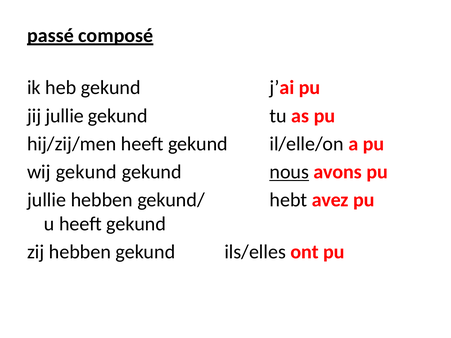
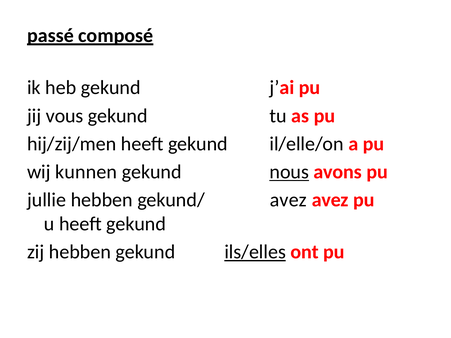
jij jullie: jullie -> vous (65, 116)
wij gekund: gekund -> kunnen (86, 172)
gekund/ hebt: hebt -> avez (288, 200)
ils/elles underline: none -> present (255, 252)
